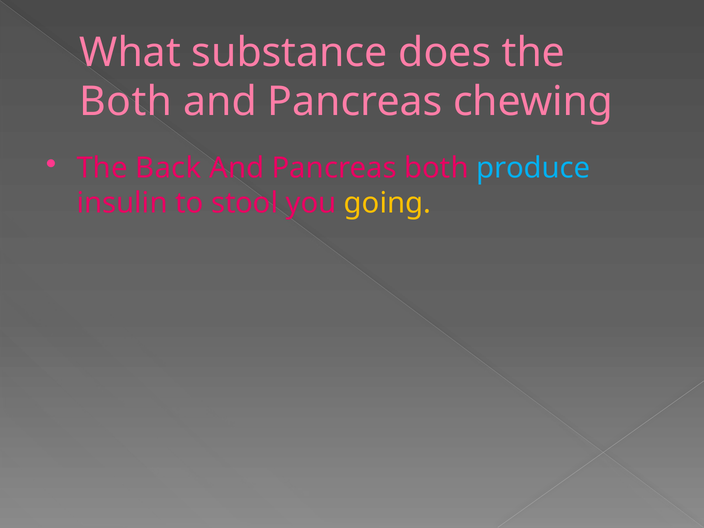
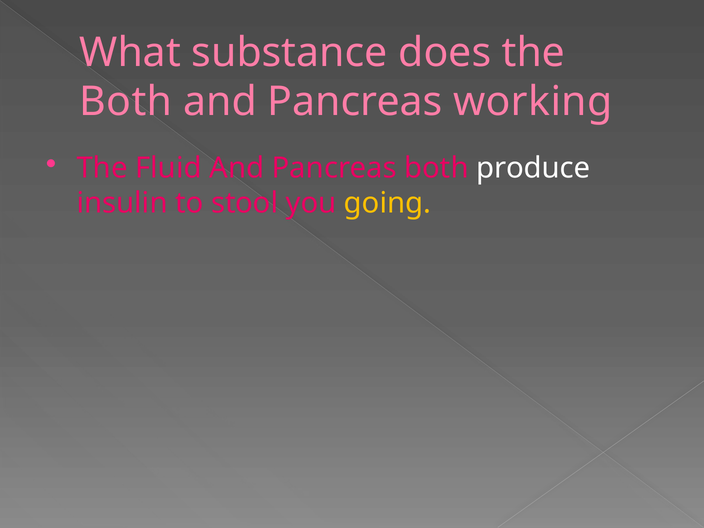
chewing: chewing -> working (533, 102)
Back: Back -> Fluid (168, 168)
produce colour: light blue -> white (533, 168)
